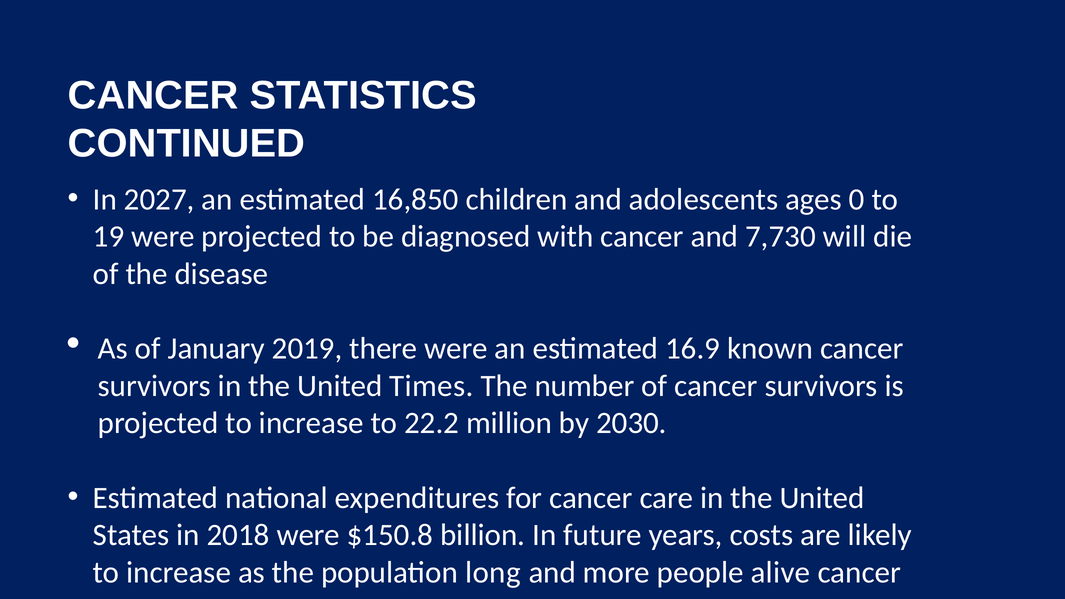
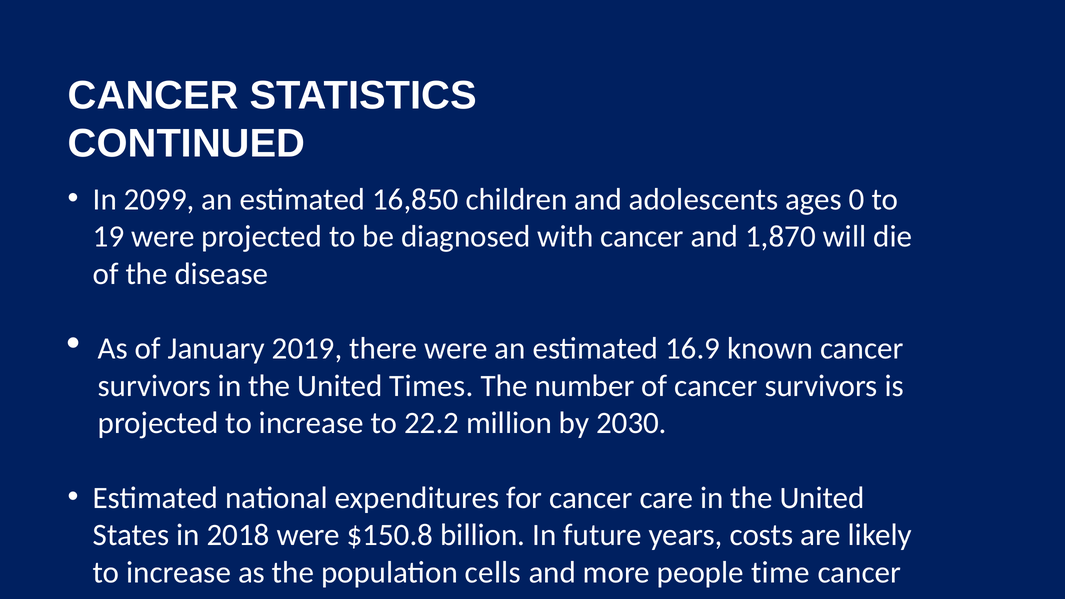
2027: 2027 -> 2099 (159, 199)
7,730: 7,730 -> 1,870 (780, 237)
long: long -> cells (493, 572)
alive: alive -> time (781, 572)
